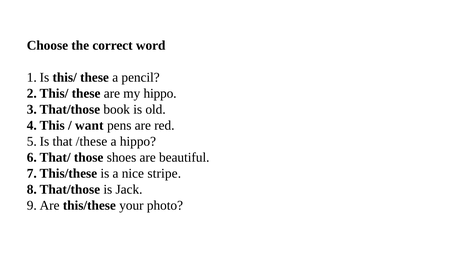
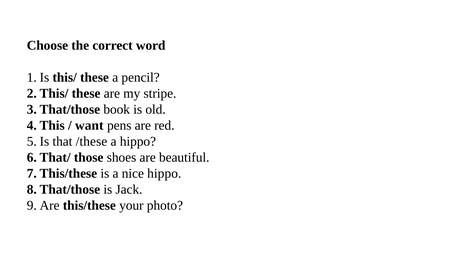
my hippo: hippo -> stripe (160, 93)
nice stripe: stripe -> hippo (164, 173)
